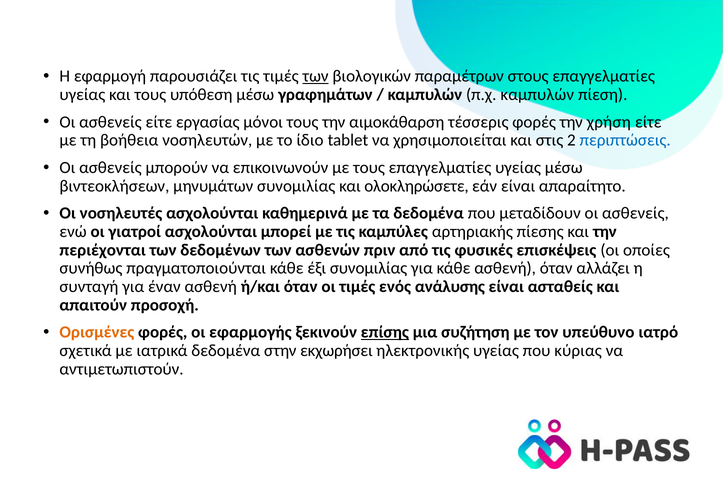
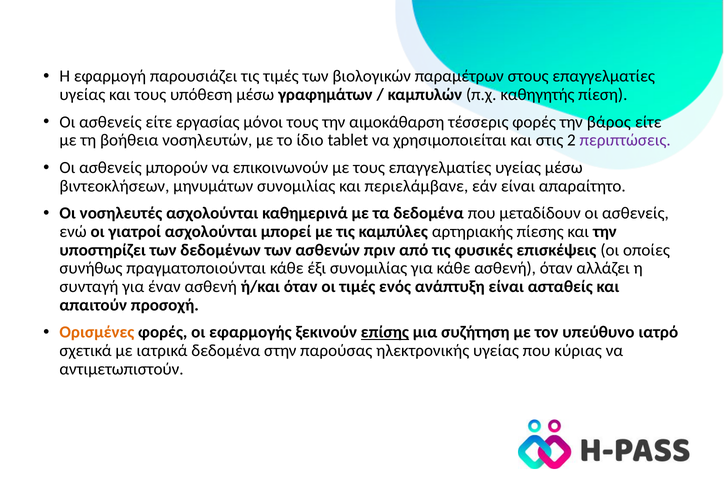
των underline: present -> none (316, 76)
π.χ καμπυλών: καμπυλών -> καθηγητής (537, 95)
χρήση: χρήση -> βάρος (609, 122)
περιπτώσεις colour: blue -> purple (625, 140)
ολοκληρώσετε: ολοκληρώσετε -> περιελάμβανε (416, 186)
περιέχονται: περιέχονται -> υποστηρίζει (103, 250)
ανάλυσης: ανάλυσης -> ανάπτυξη (450, 287)
εκχωρήσει: εκχωρήσει -> παρούσας (336, 351)
